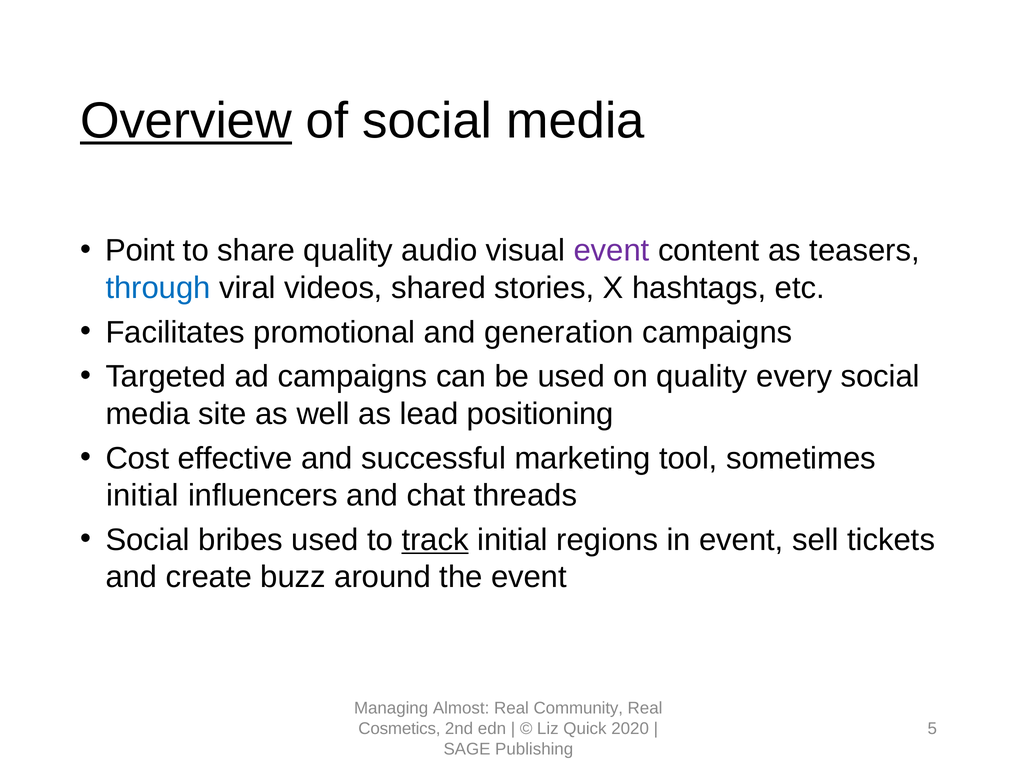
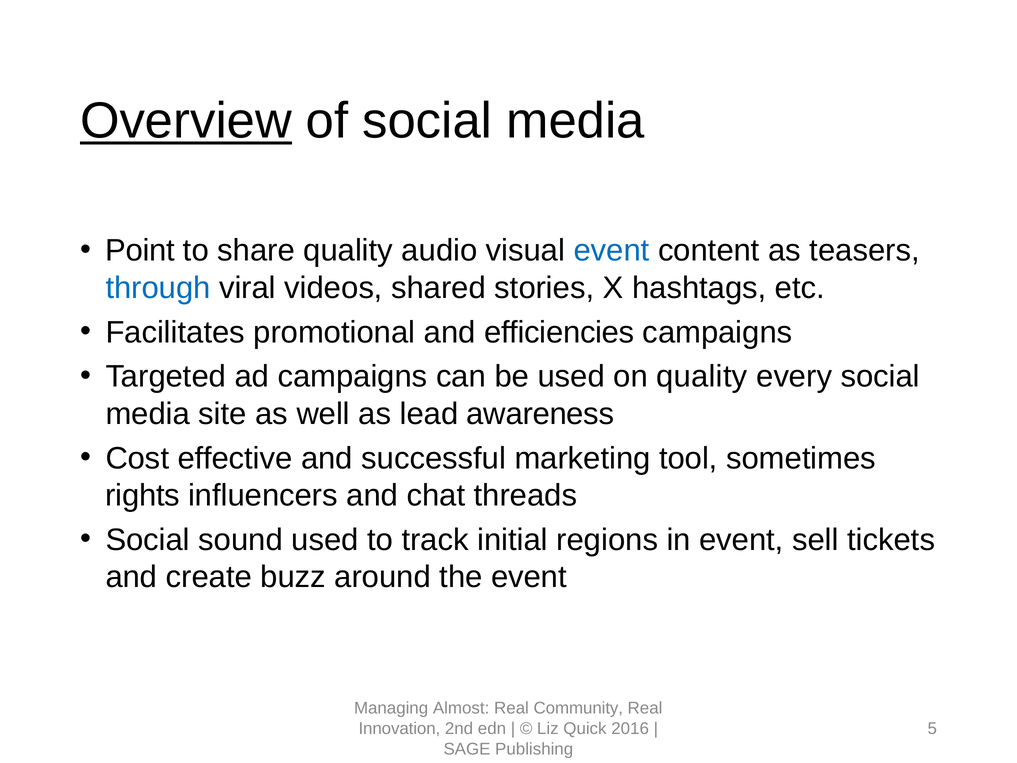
event colour: purple -> blue (612, 251)
generation: generation -> efficiencies (559, 332)
positioning: positioning -> awareness (540, 414)
initial: initial -> rights (143, 495)
bribes: bribes -> sound (241, 540)
track underline: present -> none (435, 540)
Cosmetics: Cosmetics -> Innovation (399, 728)
2020: 2020 -> 2016 (630, 728)
